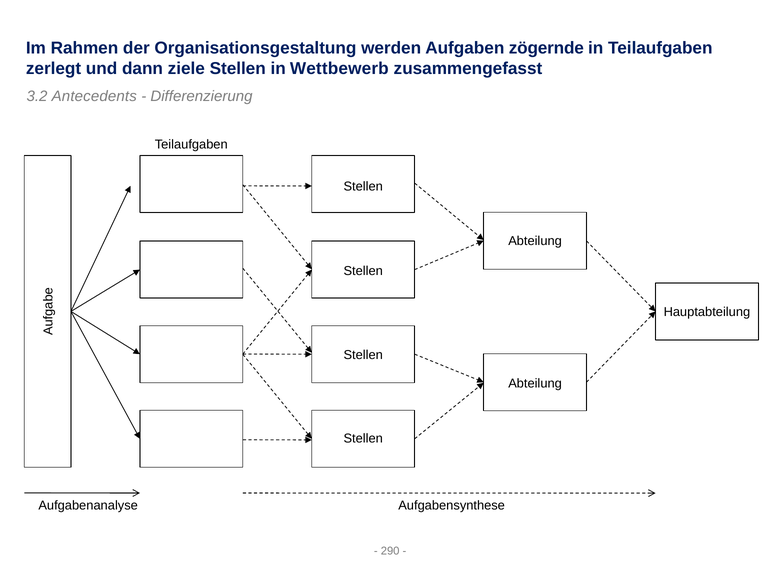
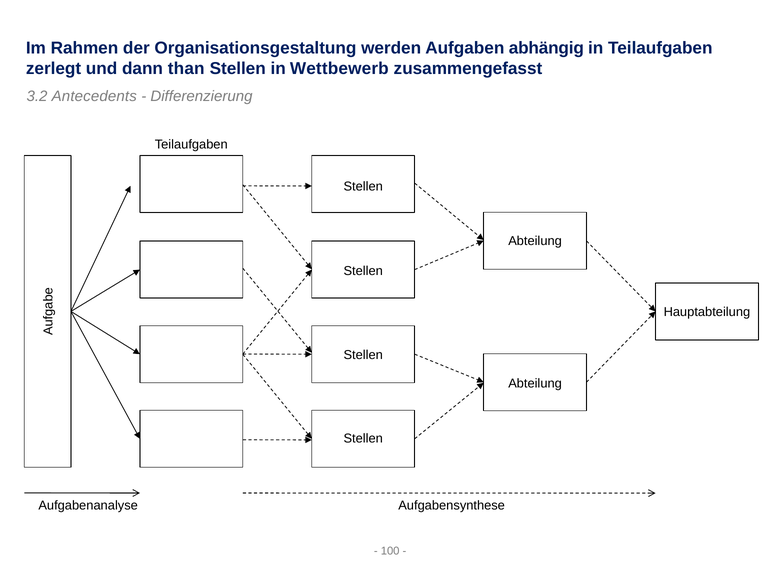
zögernde: zögernde -> abhängig (546, 48)
ziele: ziele -> than (186, 69)
290: 290 -> 100 (390, 551)
